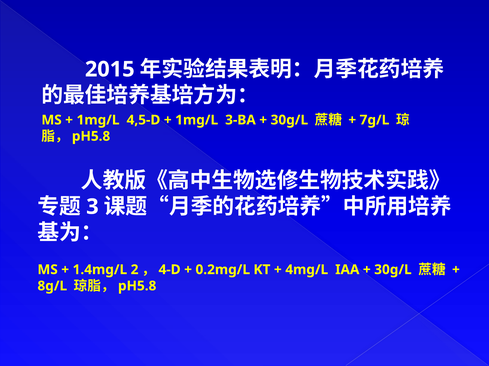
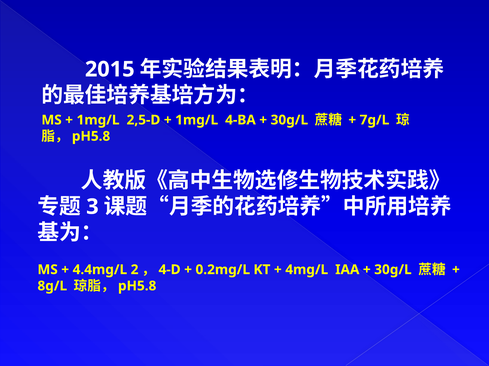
4,5-D: 4,5-D -> 2,5-D (143, 120)
3-BA: 3-BA -> 4-BA (240, 120)
1.4mg/L: 1.4mg/L -> 4.4mg/L (100, 270)
